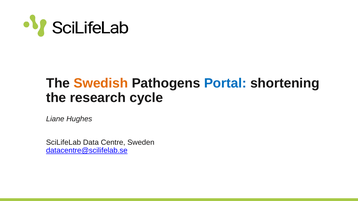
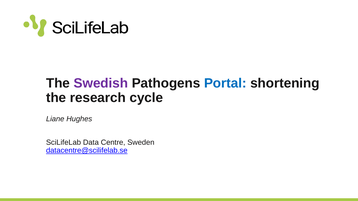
Swedish colour: orange -> purple (101, 83)
